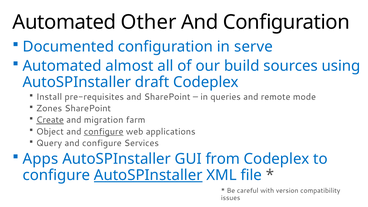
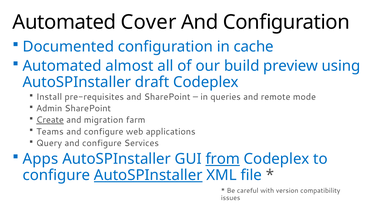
Other: Other -> Cover (149, 22)
serve: serve -> cache (254, 47)
sources: sources -> preview (291, 66)
Zones: Zones -> Admin (49, 108)
Object: Object -> Teams (50, 132)
configure underline: present -> none (104, 132)
from underline: none -> present (223, 159)
